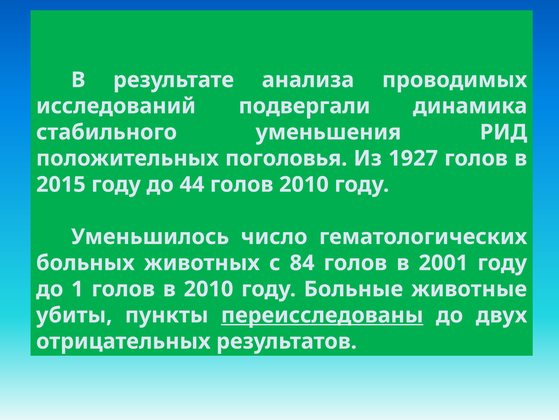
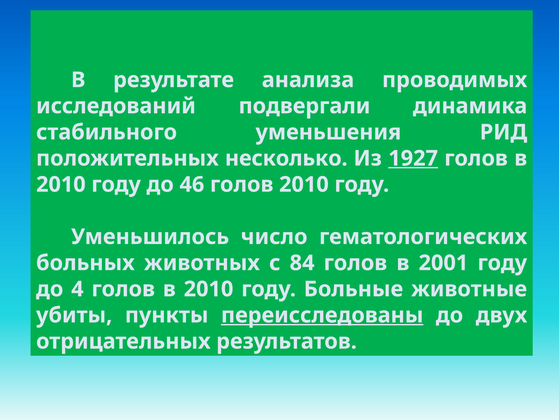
поголовья: поголовья -> несколько (286, 158)
1927 underline: none -> present (413, 158)
2015: 2015 -> 2010 (61, 184)
44: 44 -> 46 (192, 184)
1: 1 -> 4 (77, 289)
